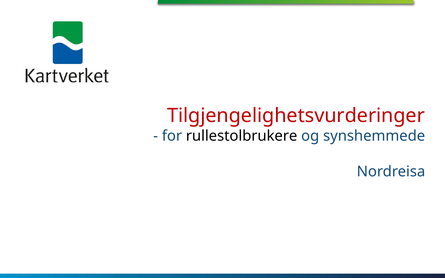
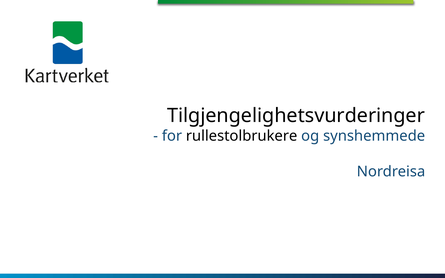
Tilgjengelighetsvurderinger colour: red -> black (296, 116)
